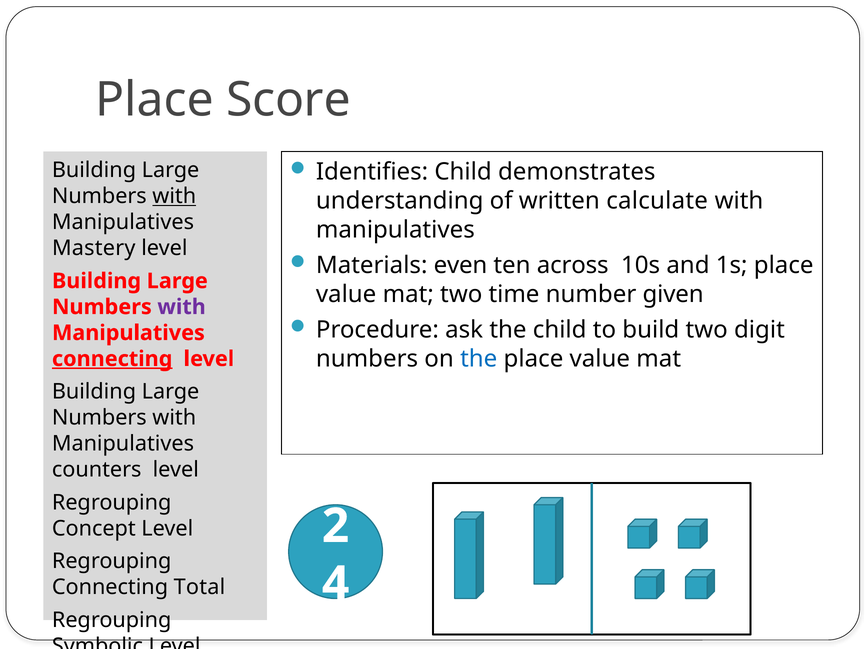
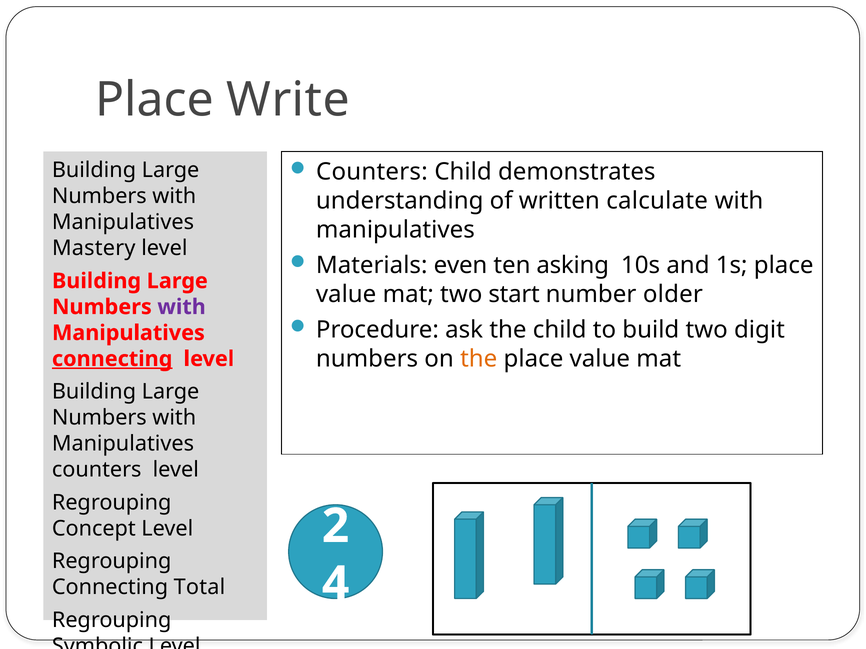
Score: Score -> Write (288, 100)
Identifies: Identifies -> Counters (372, 172)
with underline: present -> none (174, 196)
across: across -> asking (573, 266)
time: time -> start (514, 294)
given: given -> older (673, 294)
the colour: blue -> orange (479, 359)
